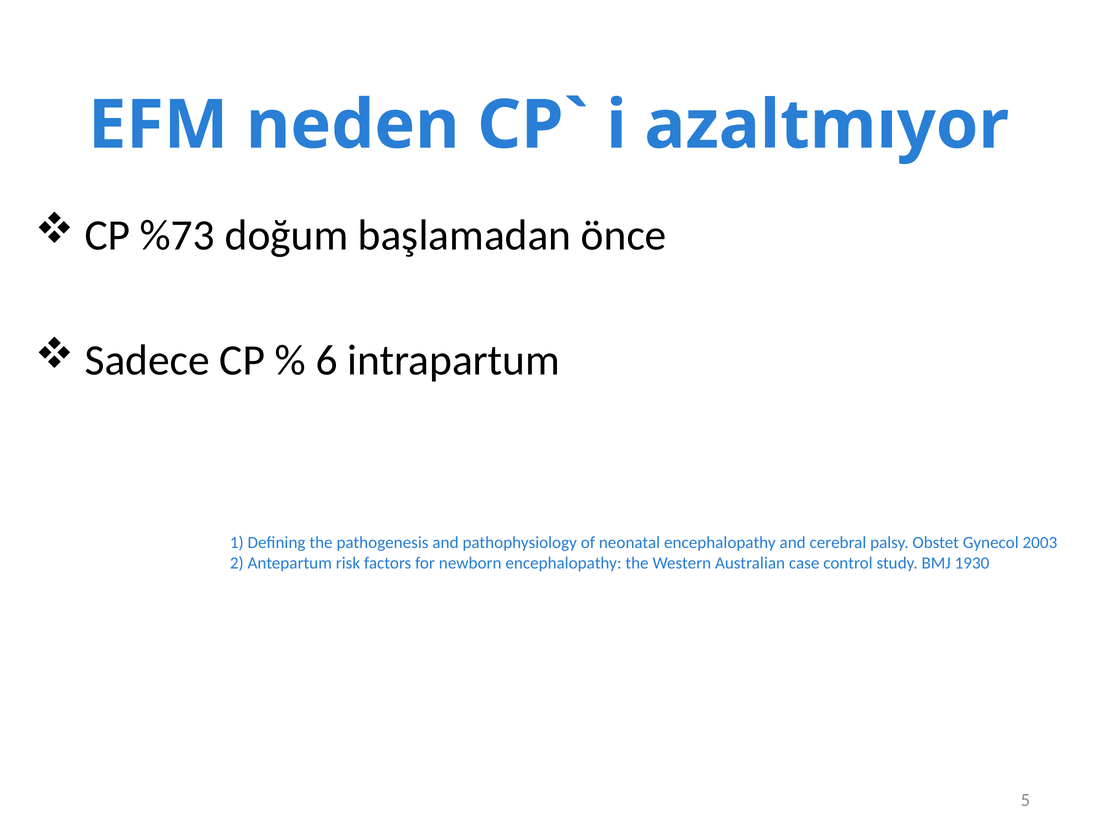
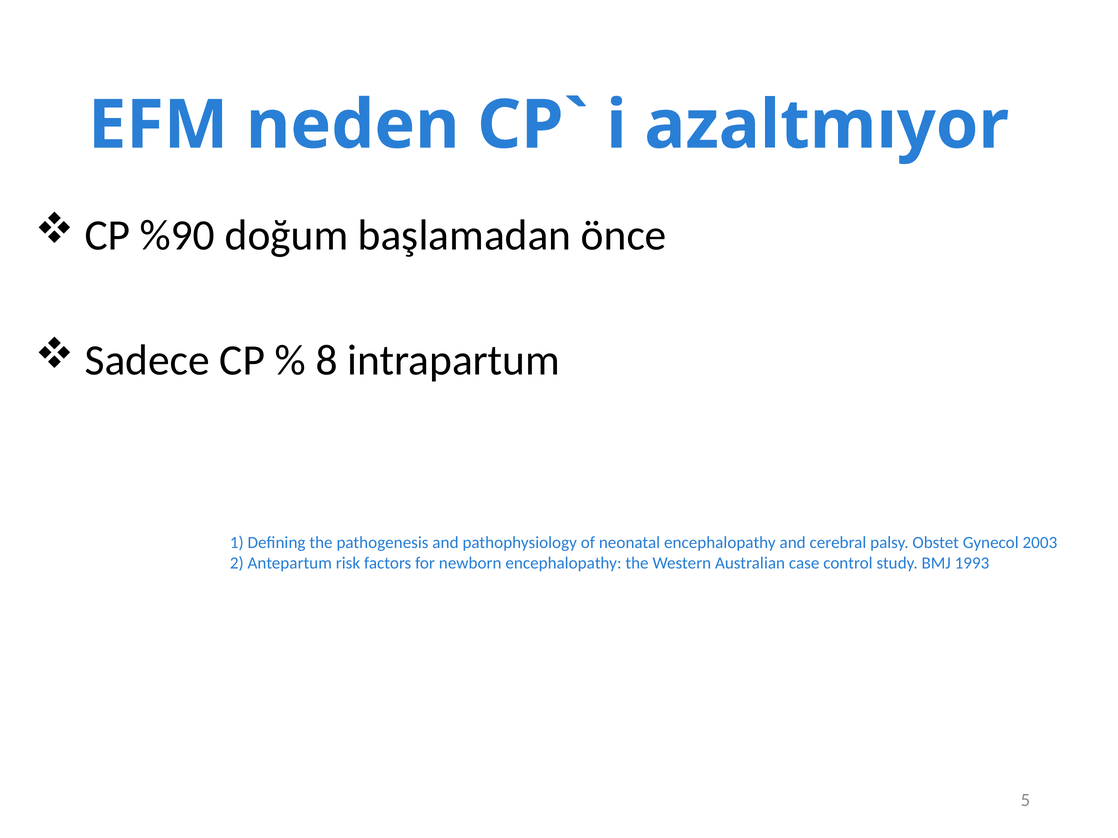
%73: %73 -> %90 (177, 236)
6: 6 -> 8 (327, 361)
1930: 1930 -> 1993 (972, 563)
